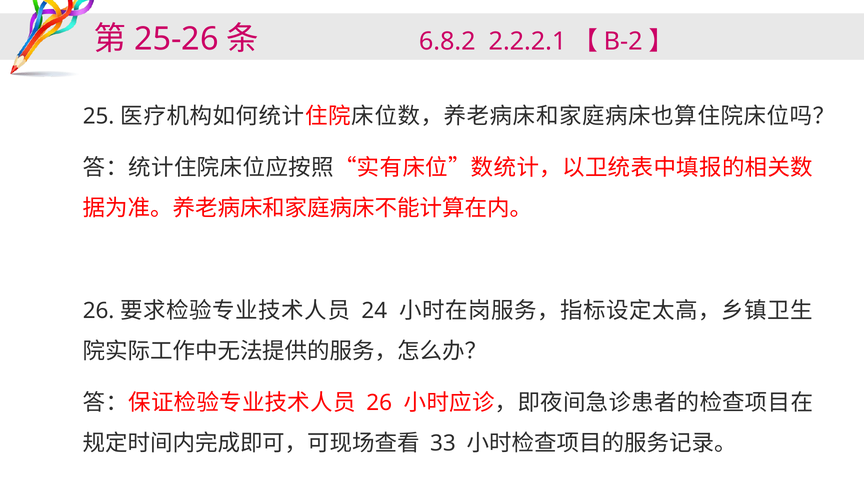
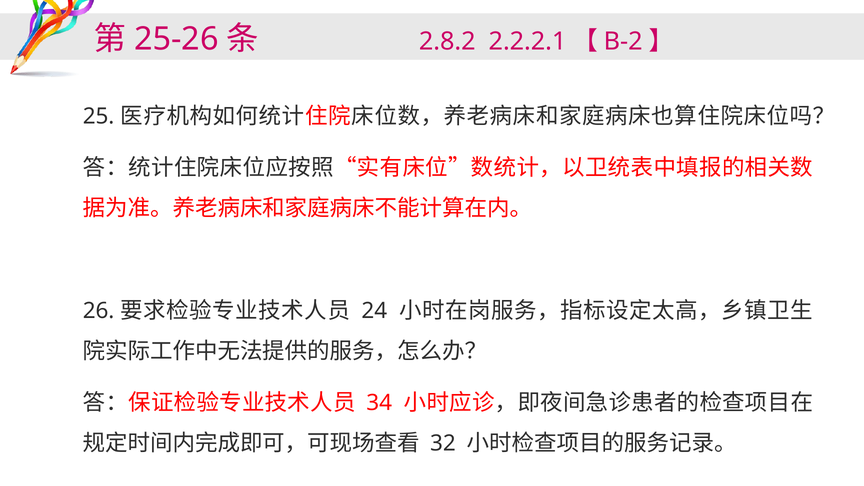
6.8.2: 6.8.2 -> 2.8.2 (447, 41)
26: 26 -> 34 (379, 403)
33: 33 -> 32 (443, 443)
